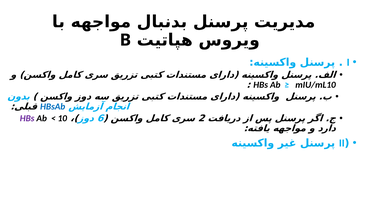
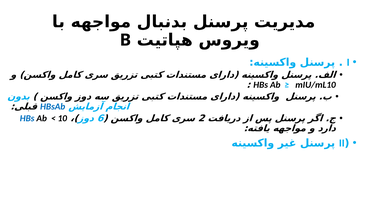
HBs colour: purple -> blue (27, 118)
